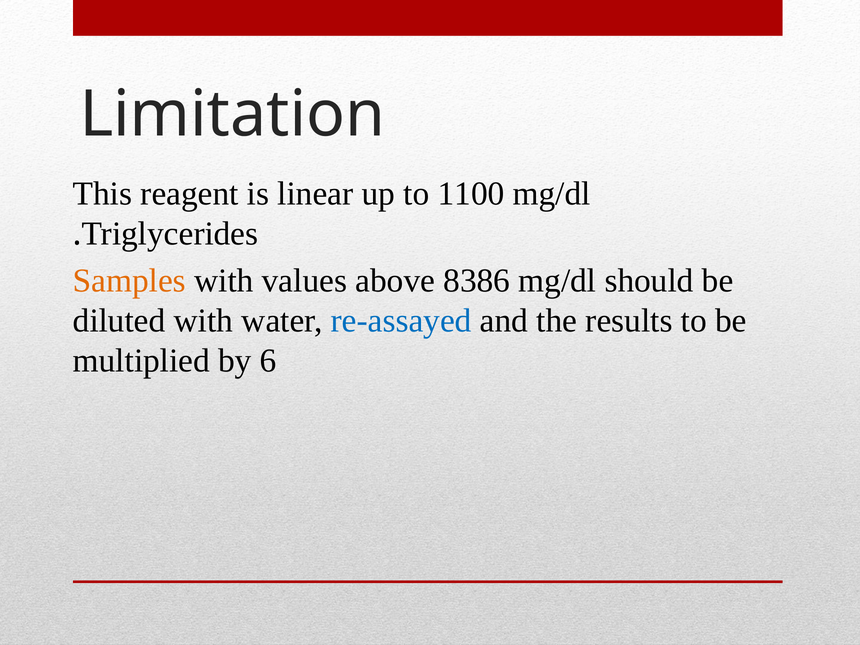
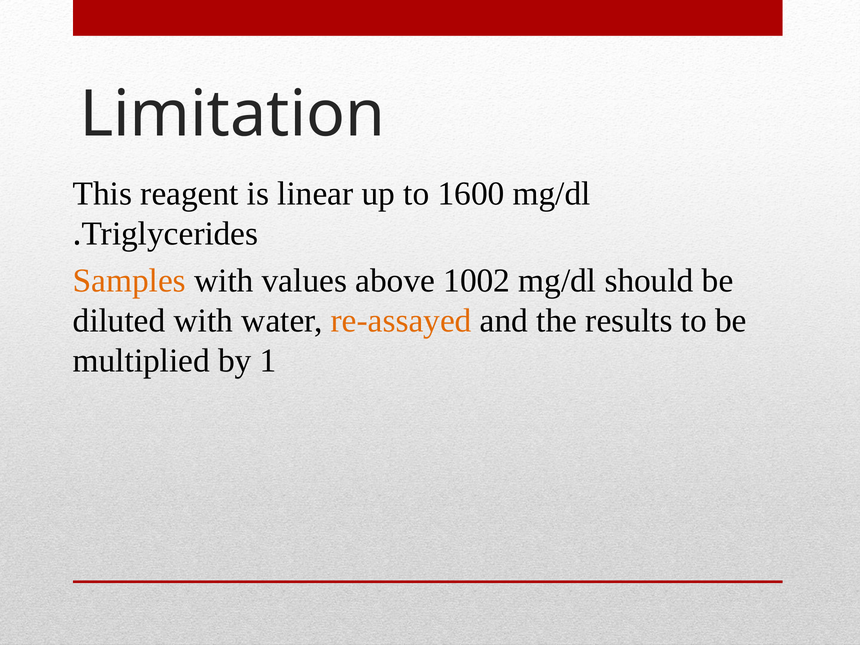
1100: 1100 -> 1600 (471, 194)
8386: 8386 -> 1002 (477, 281)
re-assayed colour: blue -> orange (401, 321)
6: 6 -> 1 (268, 361)
